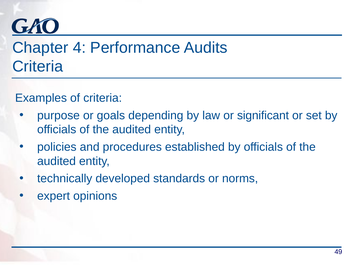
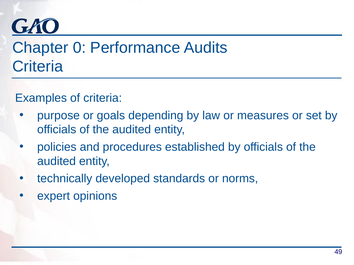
4: 4 -> 0 (79, 48)
significant: significant -> measures (263, 116)
